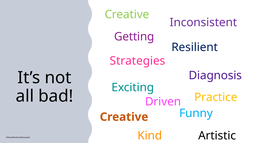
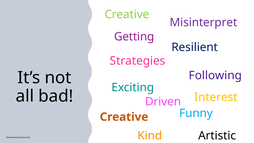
Inconsistent: Inconsistent -> Misinterpret (203, 22)
Diagnosis: Diagnosis -> Following (215, 75)
Practice: Practice -> Interest (216, 97)
